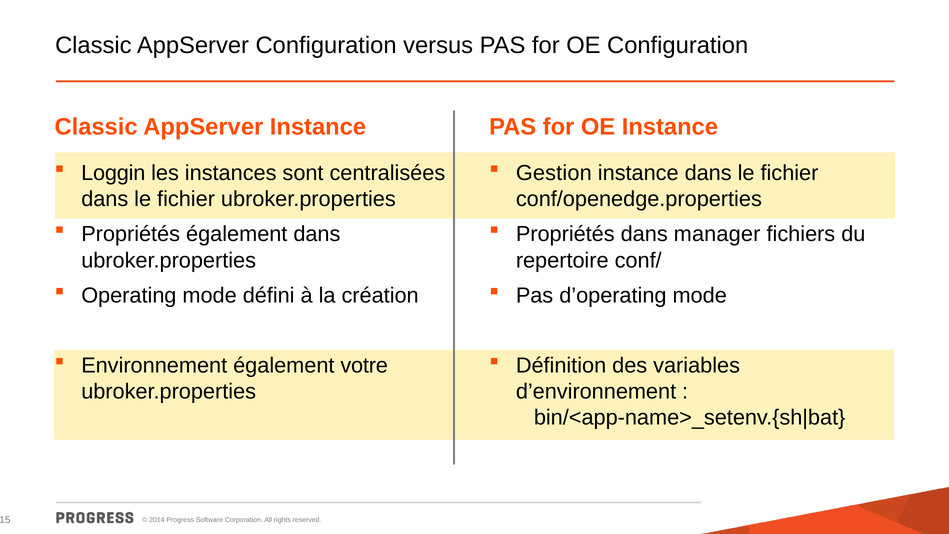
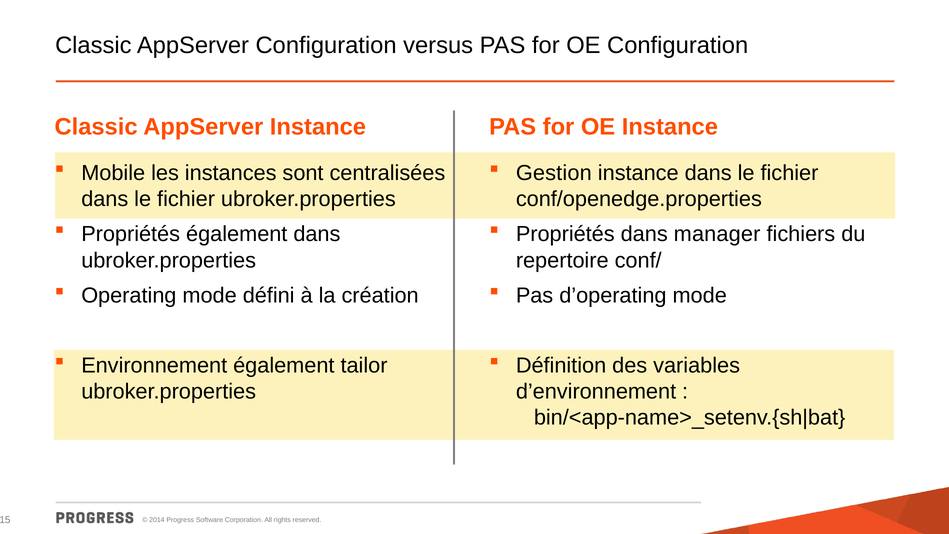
Loggin: Loggin -> Mobile (113, 173)
votre: votre -> tailor (364, 365)
